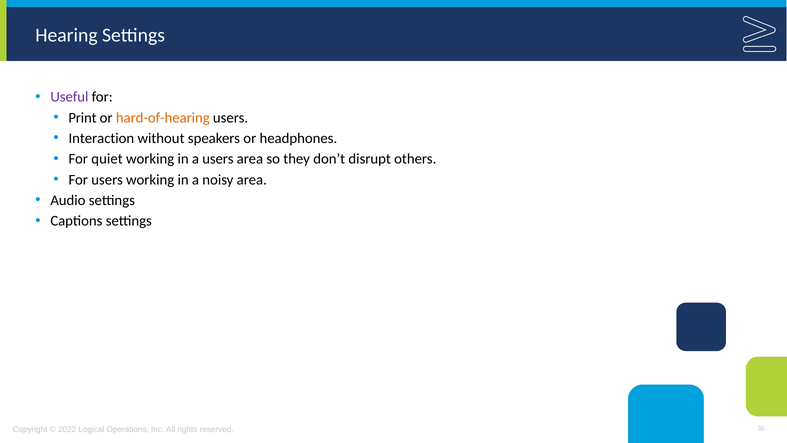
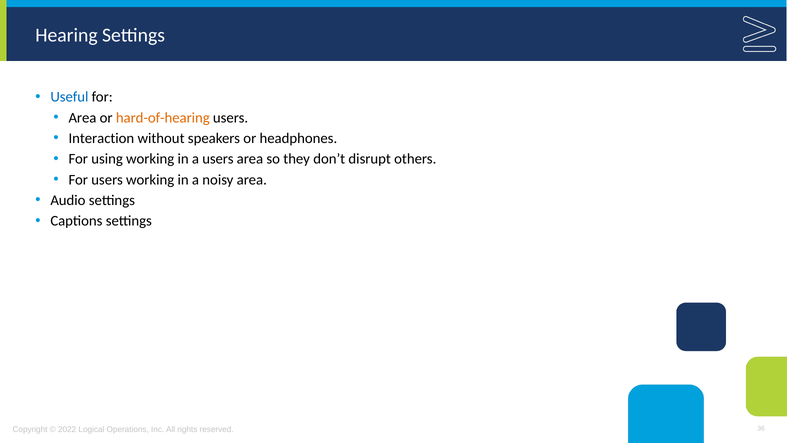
Useful colour: purple -> blue (69, 97)
Print: Print -> Area (82, 118)
quiet: quiet -> using (107, 159)
